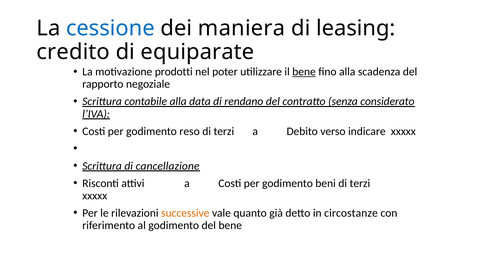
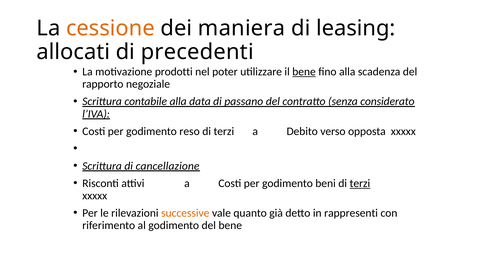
cessione colour: blue -> orange (110, 28)
credito: credito -> allocati (73, 52)
equiparate: equiparate -> precedenti (197, 52)
rendano: rendano -> passano (244, 102)
indicare: indicare -> opposta (367, 131)
terzi underline: none -> present (360, 184)
circostanze: circostanze -> rappresenti (351, 213)
